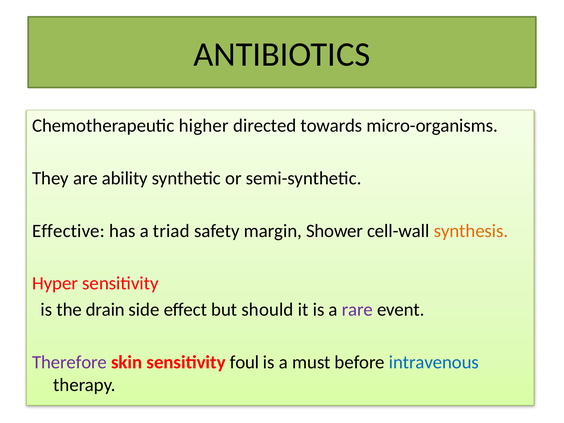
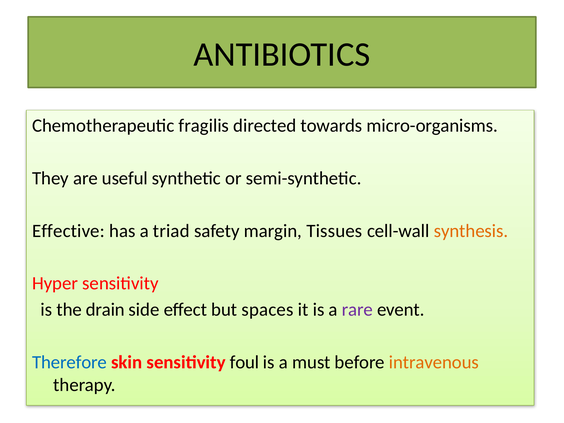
higher: higher -> fragilis (204, 126)
ability: ability -> useful (125, 178)
Shower: Shower -> Tissues (334, 231)
should: should -> spaces (267, 310)
Therefore colour: purple -> blue (70, 362)
intravenous colour: blue -> orange (434, 362)
